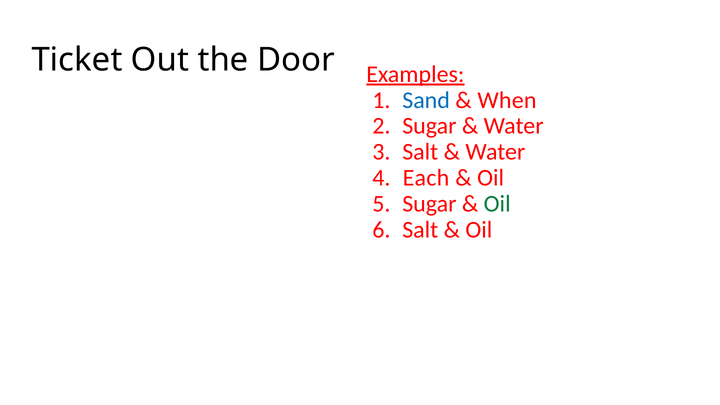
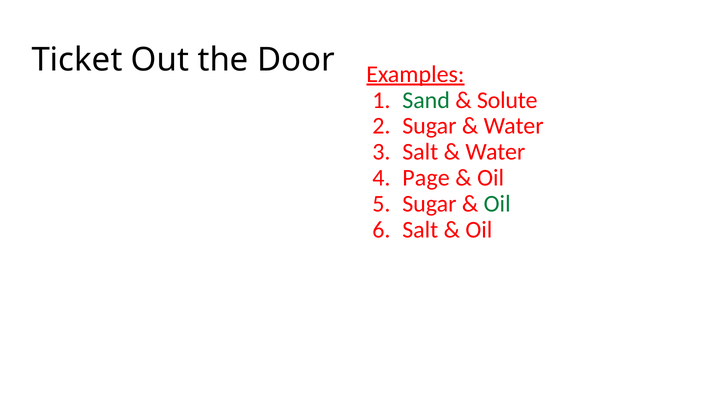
Sand colour: blue -> green (426, 100)
When: When -> Solute (507, 100)
Each: Each -> Page (426, 178)
